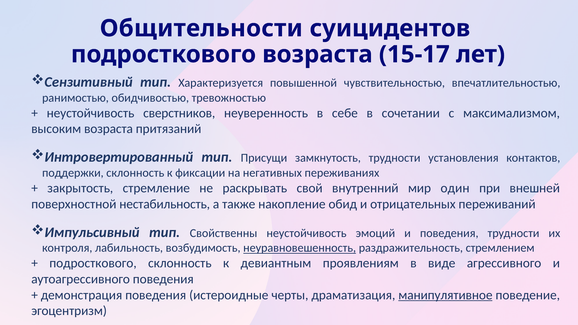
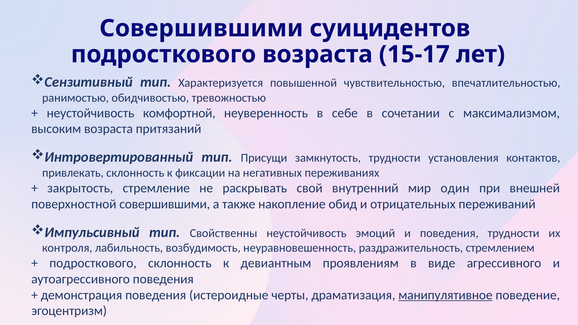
Общительности: Общительности -> Совершившими (201, 28)
сверстников: сверстников -> комфортной (179, 113)
поддержки: поддержки -> привлекать (73, 173)
поверхностной нестабильность: нестабильность -> совершившими (165, 204)
неуравновешенность underline: present -> none (300, 248)
